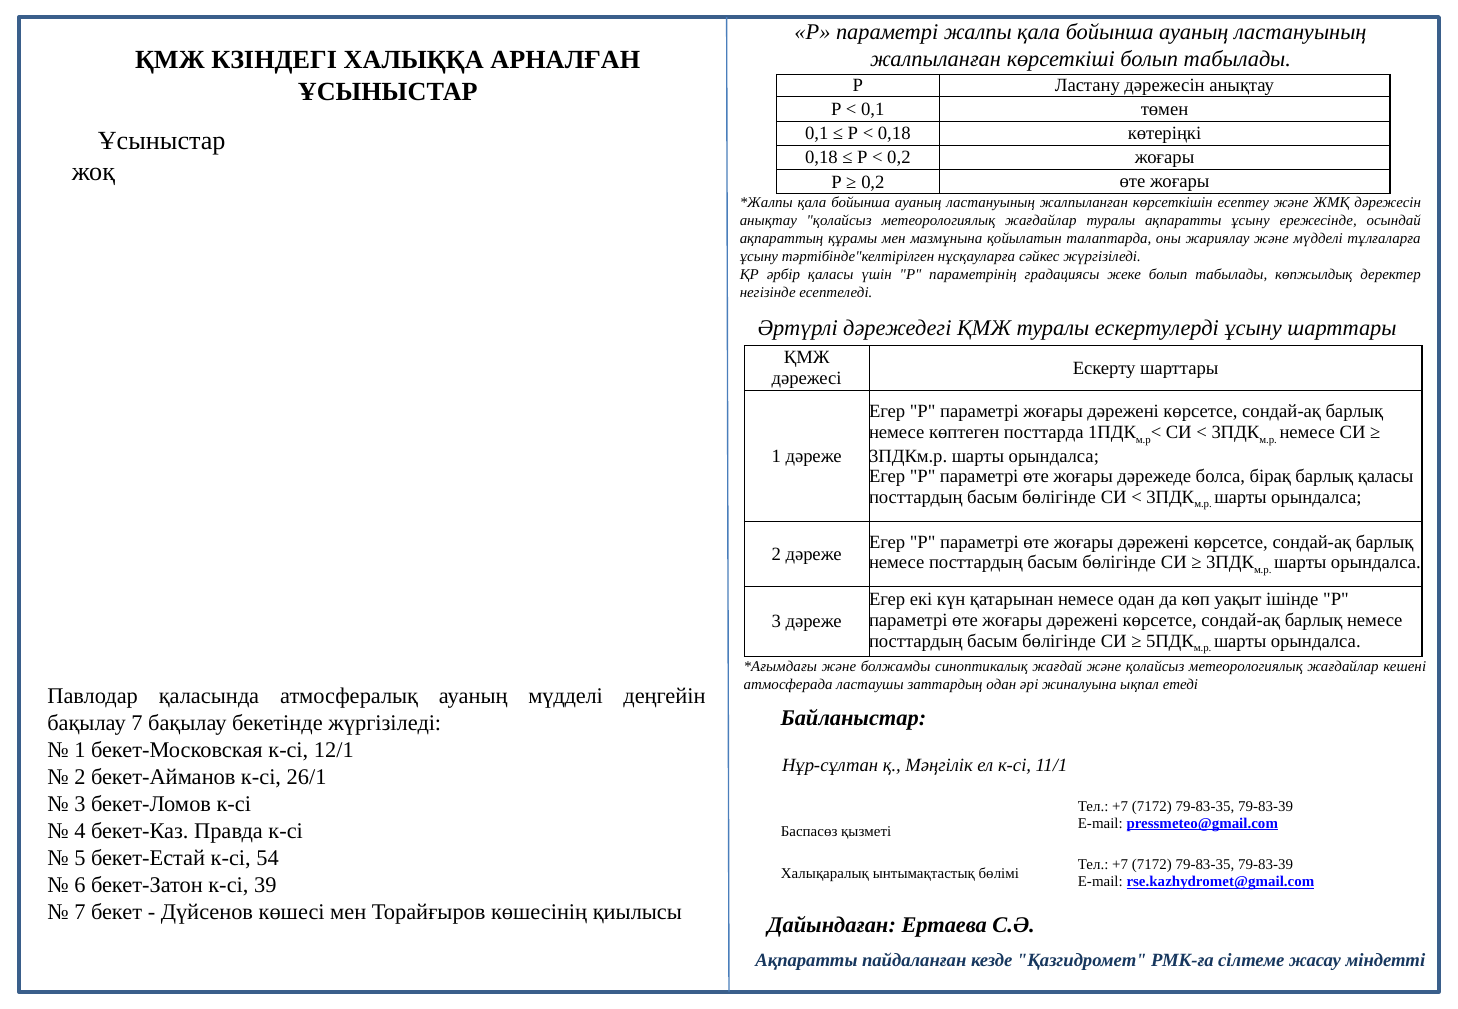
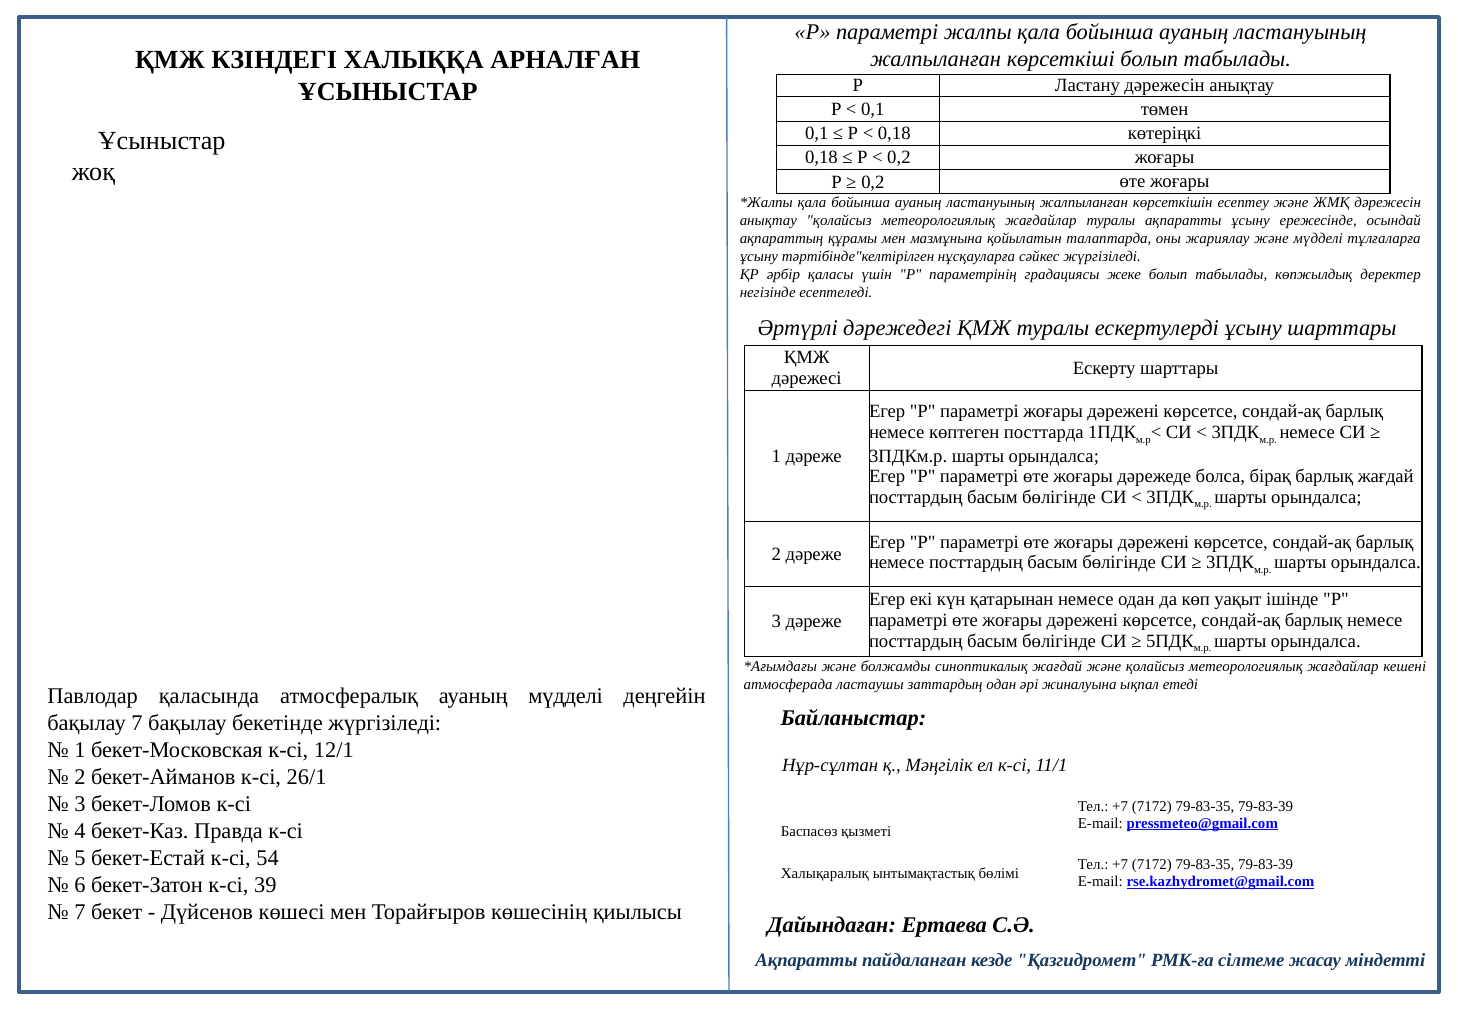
барлық қаласы: қаласы -> жағдай (1386, 477)
